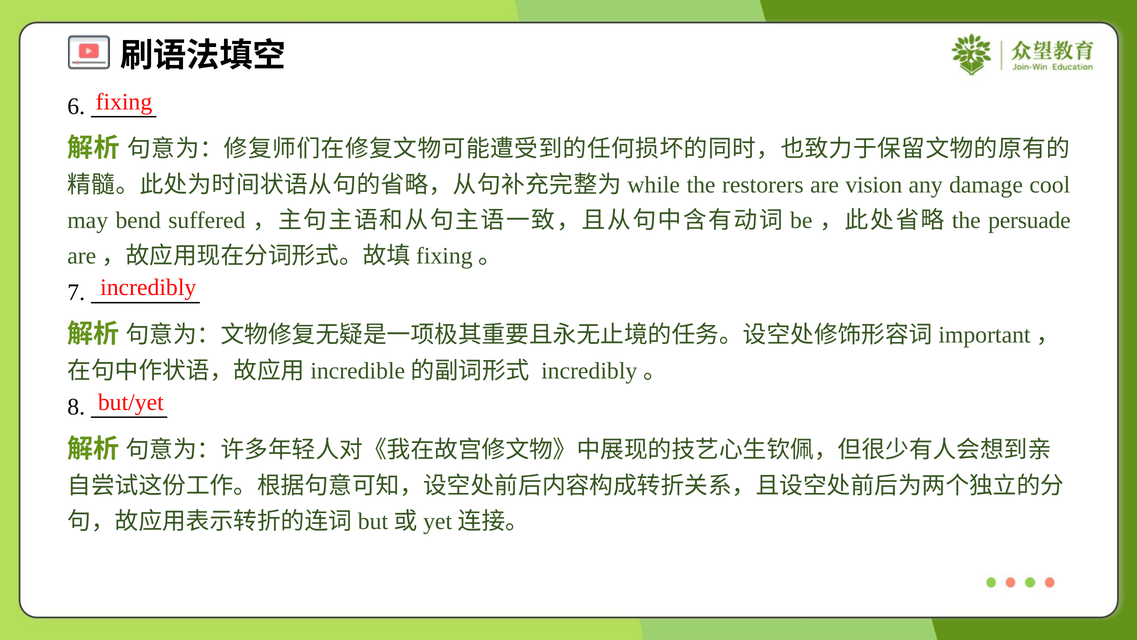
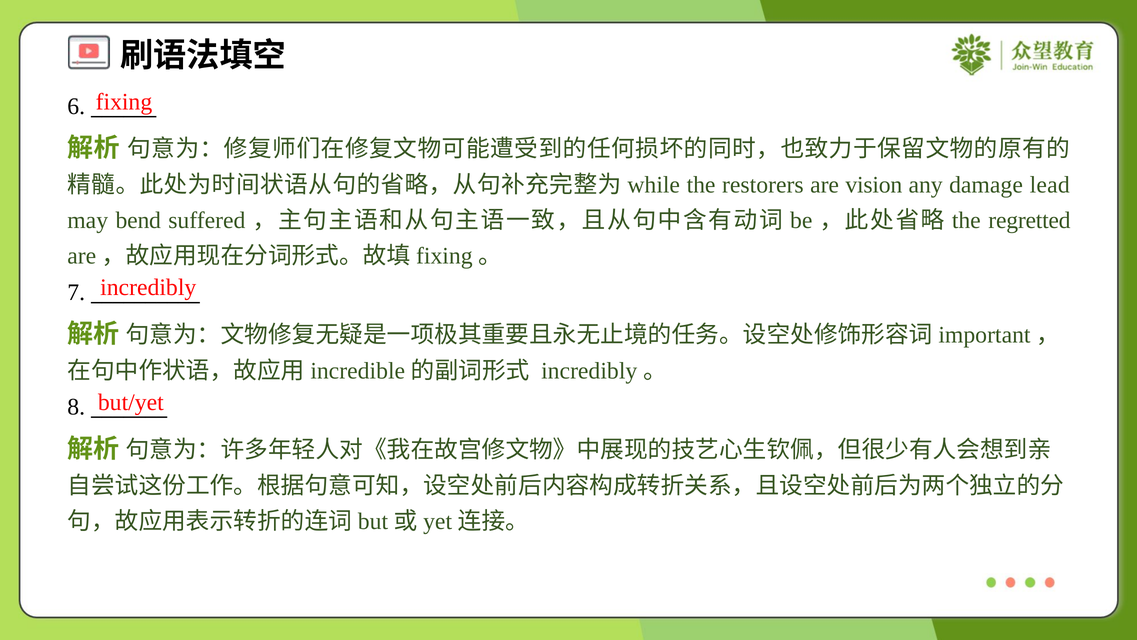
cool: cool -> lead (1050, 185)
persuade: persuade -> regretted (1029, 220)
